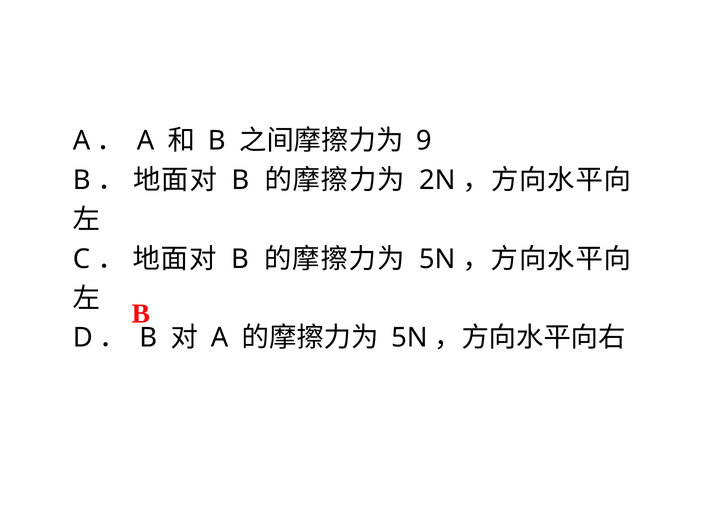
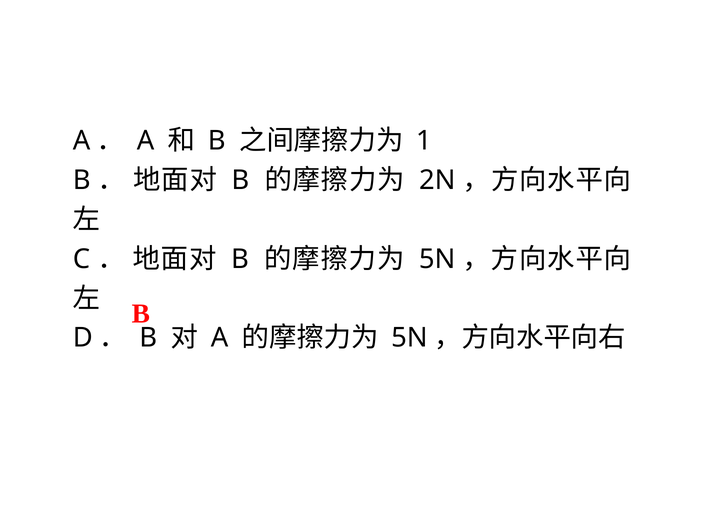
9: 9 -> 1 (424, 141)
